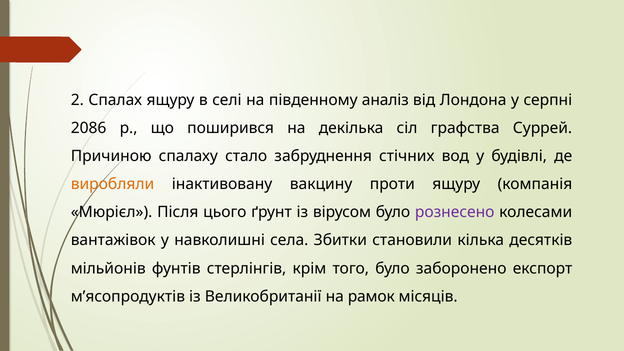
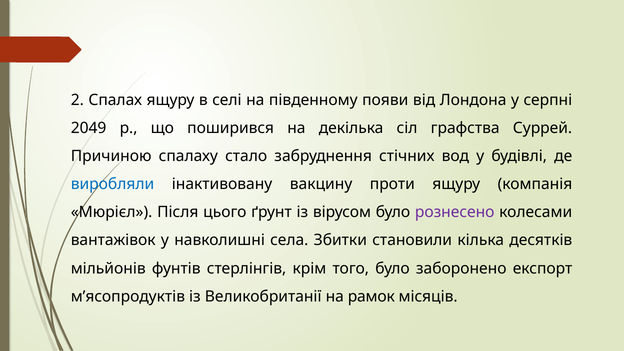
аналіз: аналіз -> появи (385, 100)
2086: 2086 -> 2049 (89, 128)
виробляли colour: orange -> blue (113, 184)
